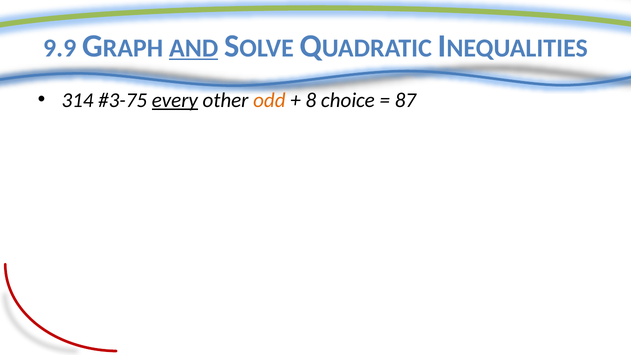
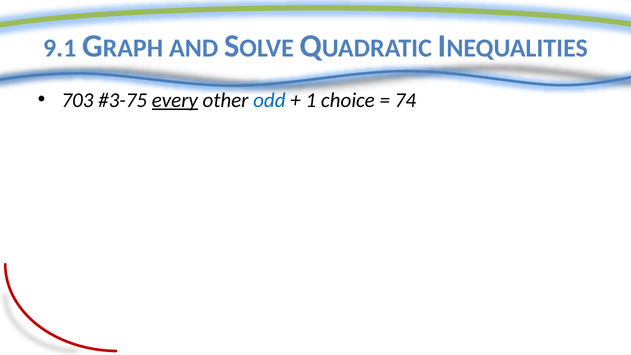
9.9: 9.9 -> 9.1 (60, 48)
AND underline: present -> none (194, 48)
314: 314 -> 703 (77, 100)
odd colour: orange -> blue (269, 100)
8: 8 -> 1 (311, 100)
87: 87 -> 74 (405, 100)
